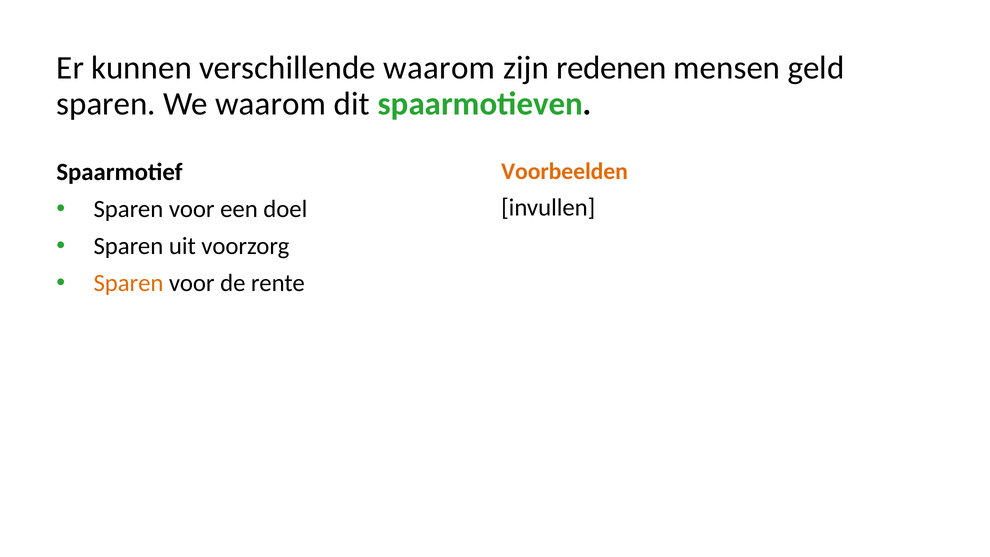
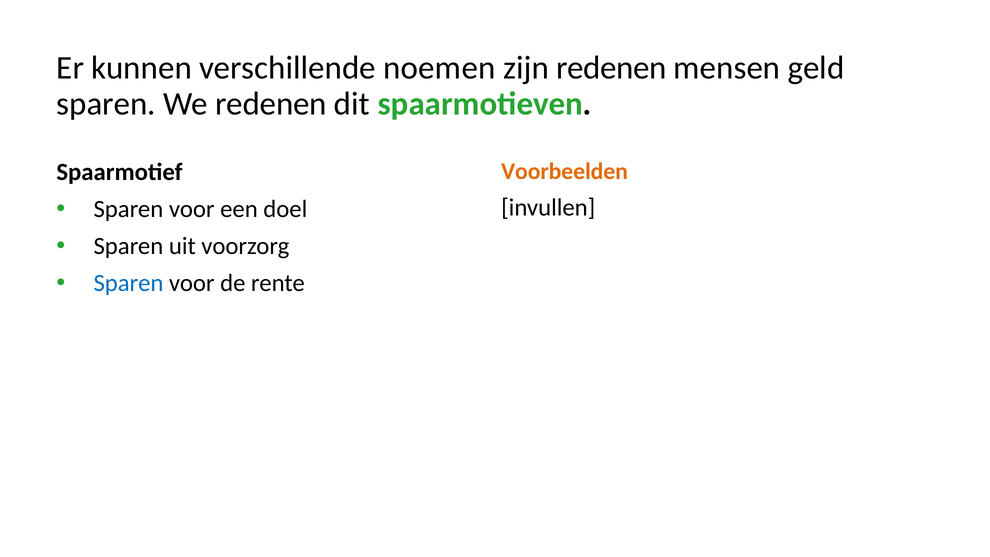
verschillende waarom: waarom -> noemen (439, 68)
We waarom: waarom -> redenen (271, 104)
Sparen colour: orange -> blue (128, 283)
